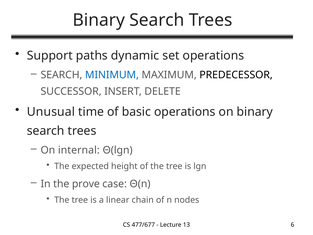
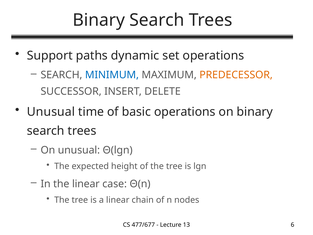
PREDECESSOR colour: black -> orange (236, 75)
On internal: internal -> unusual (79, 150)
the prove: prove -> linear (86, 184)
